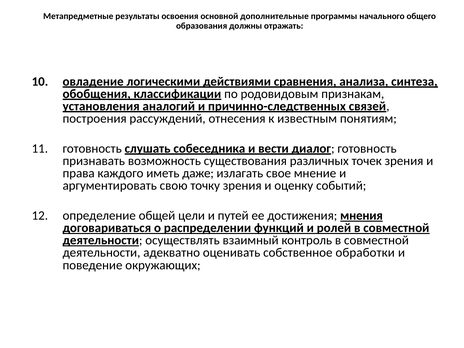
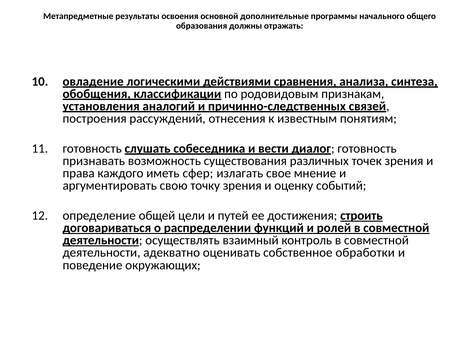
даже: даже -> сфер (198, 173)
мнения: мнения -> строить (361, 216)
